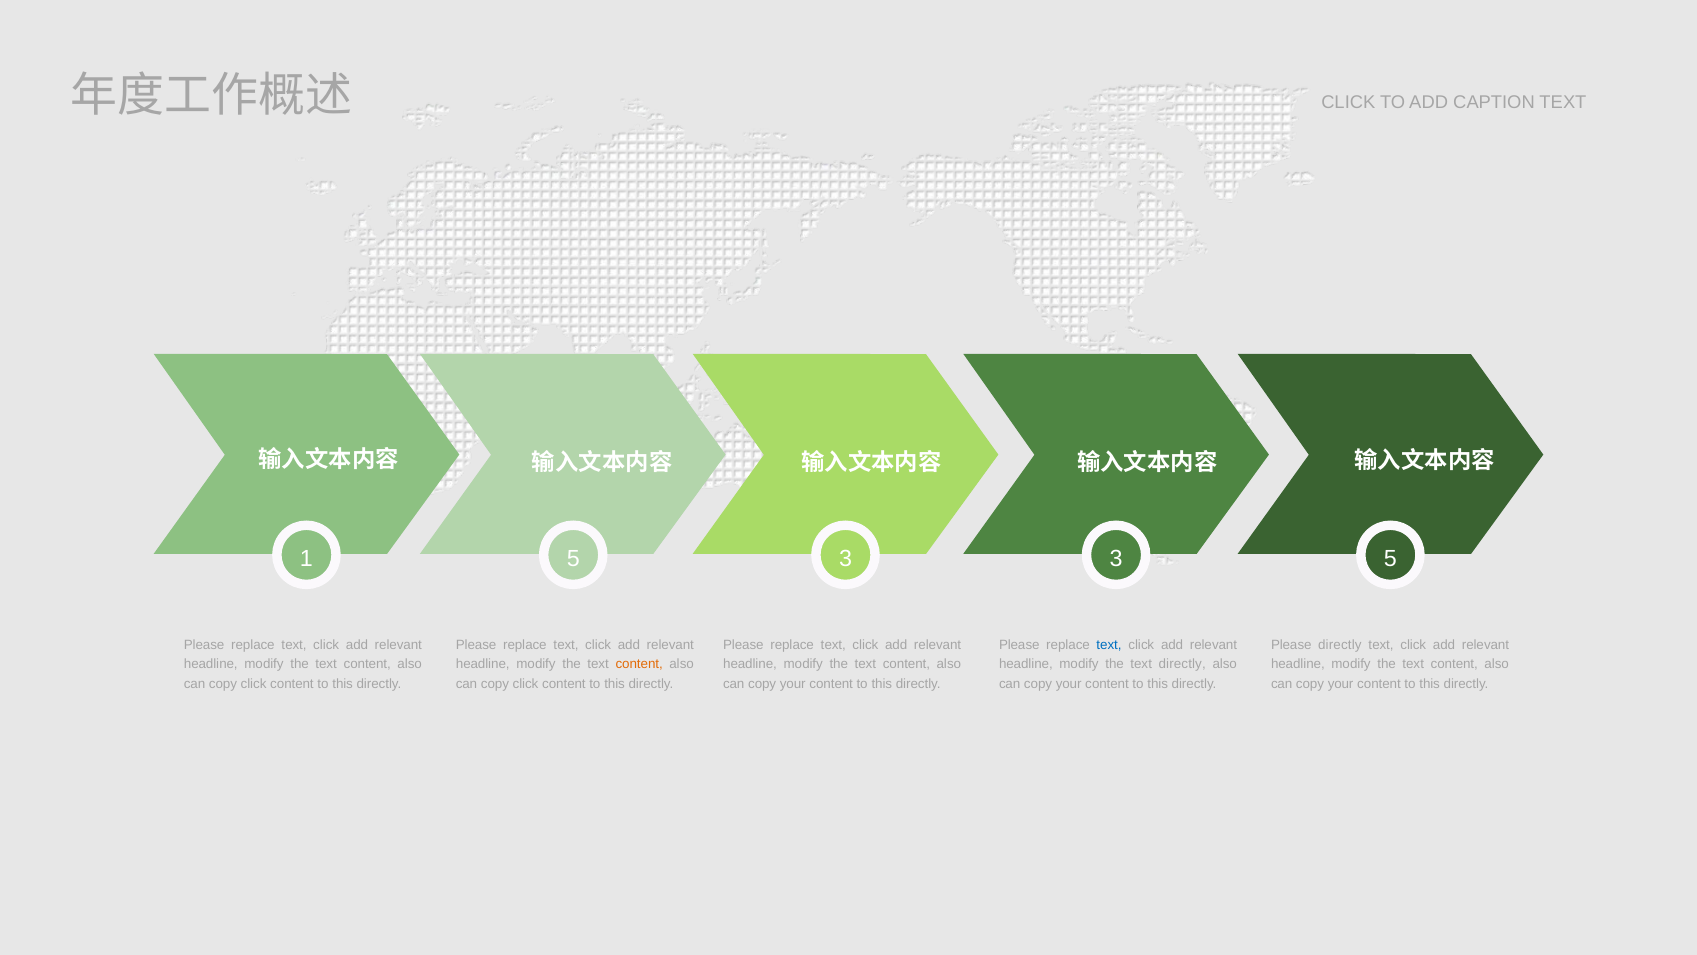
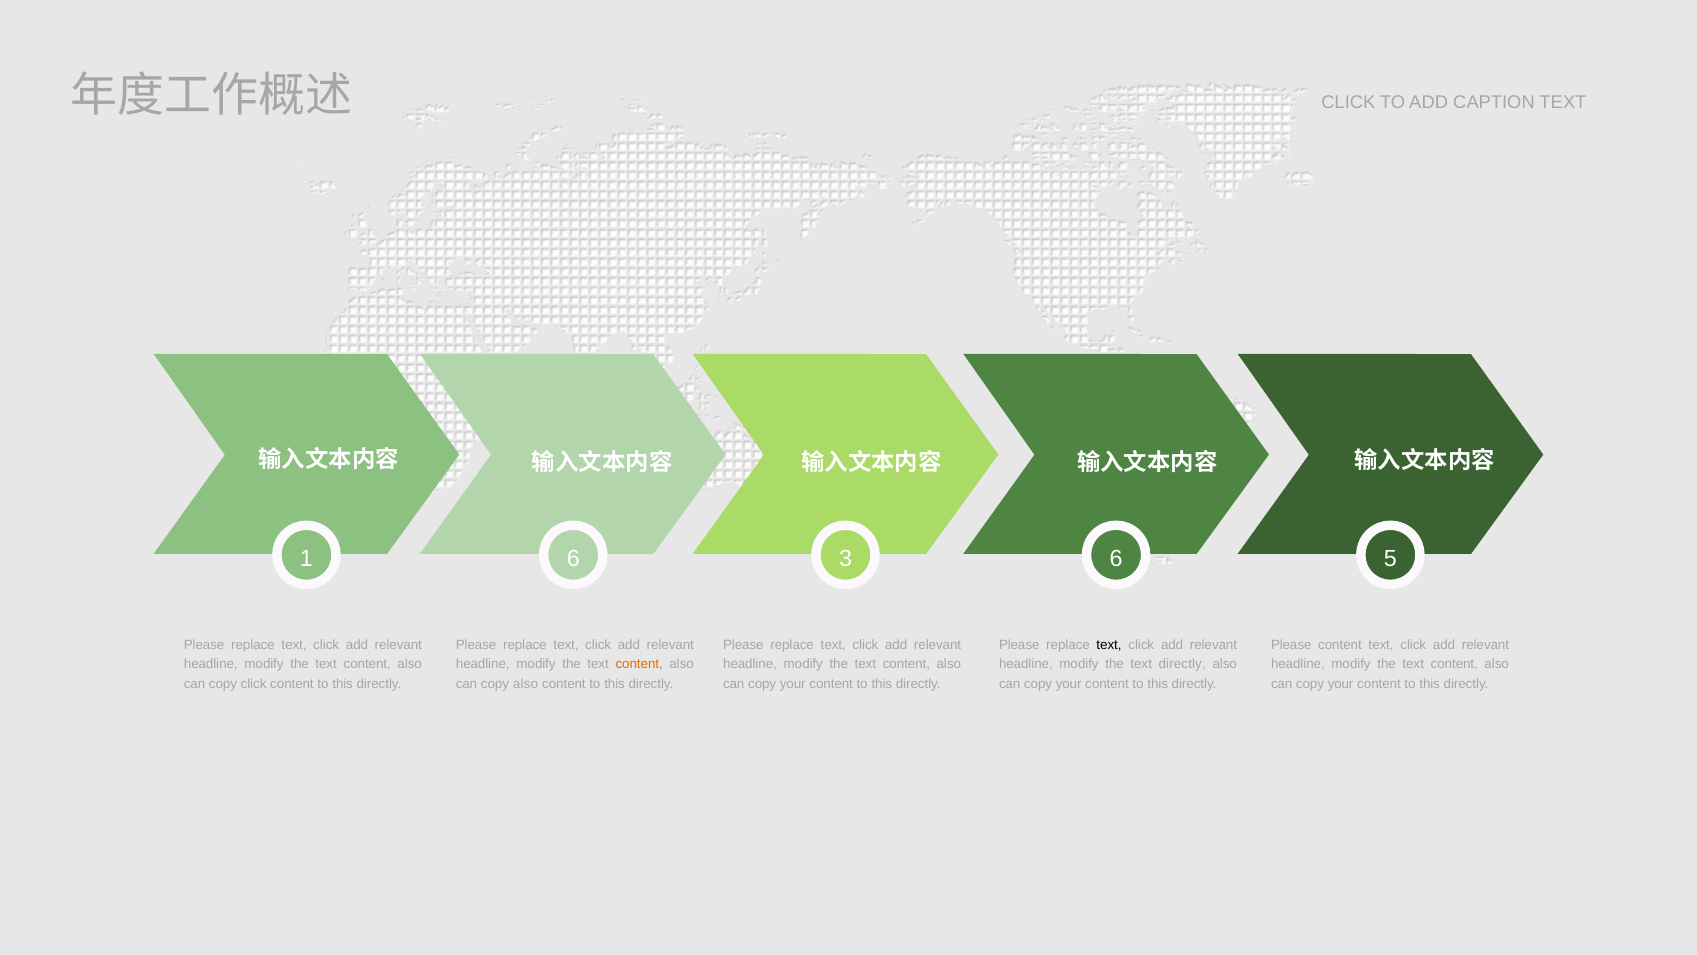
1 5: 5 -> 6 (573, 559)
3 3: 3 -> 6 (1116, 559)
text colour: blue -> black (1109, 645)
Please directly: directly -> content (1340, 645)
click: click -> also (525, 684)
